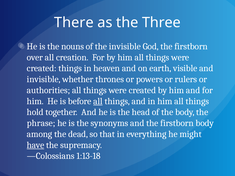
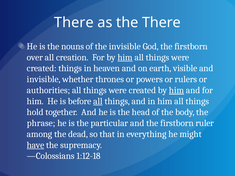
the Three: Three -> There (161, 23)
him underline: none -> present (125, 57)
him underline: none -> present (176, 90)
synonyms: synonyms -> particular (109, 123)
firstborn body: body -> ruler (205, 123)
1:13-18: 1:13-18 -> 1:12-18 (89, 156)
